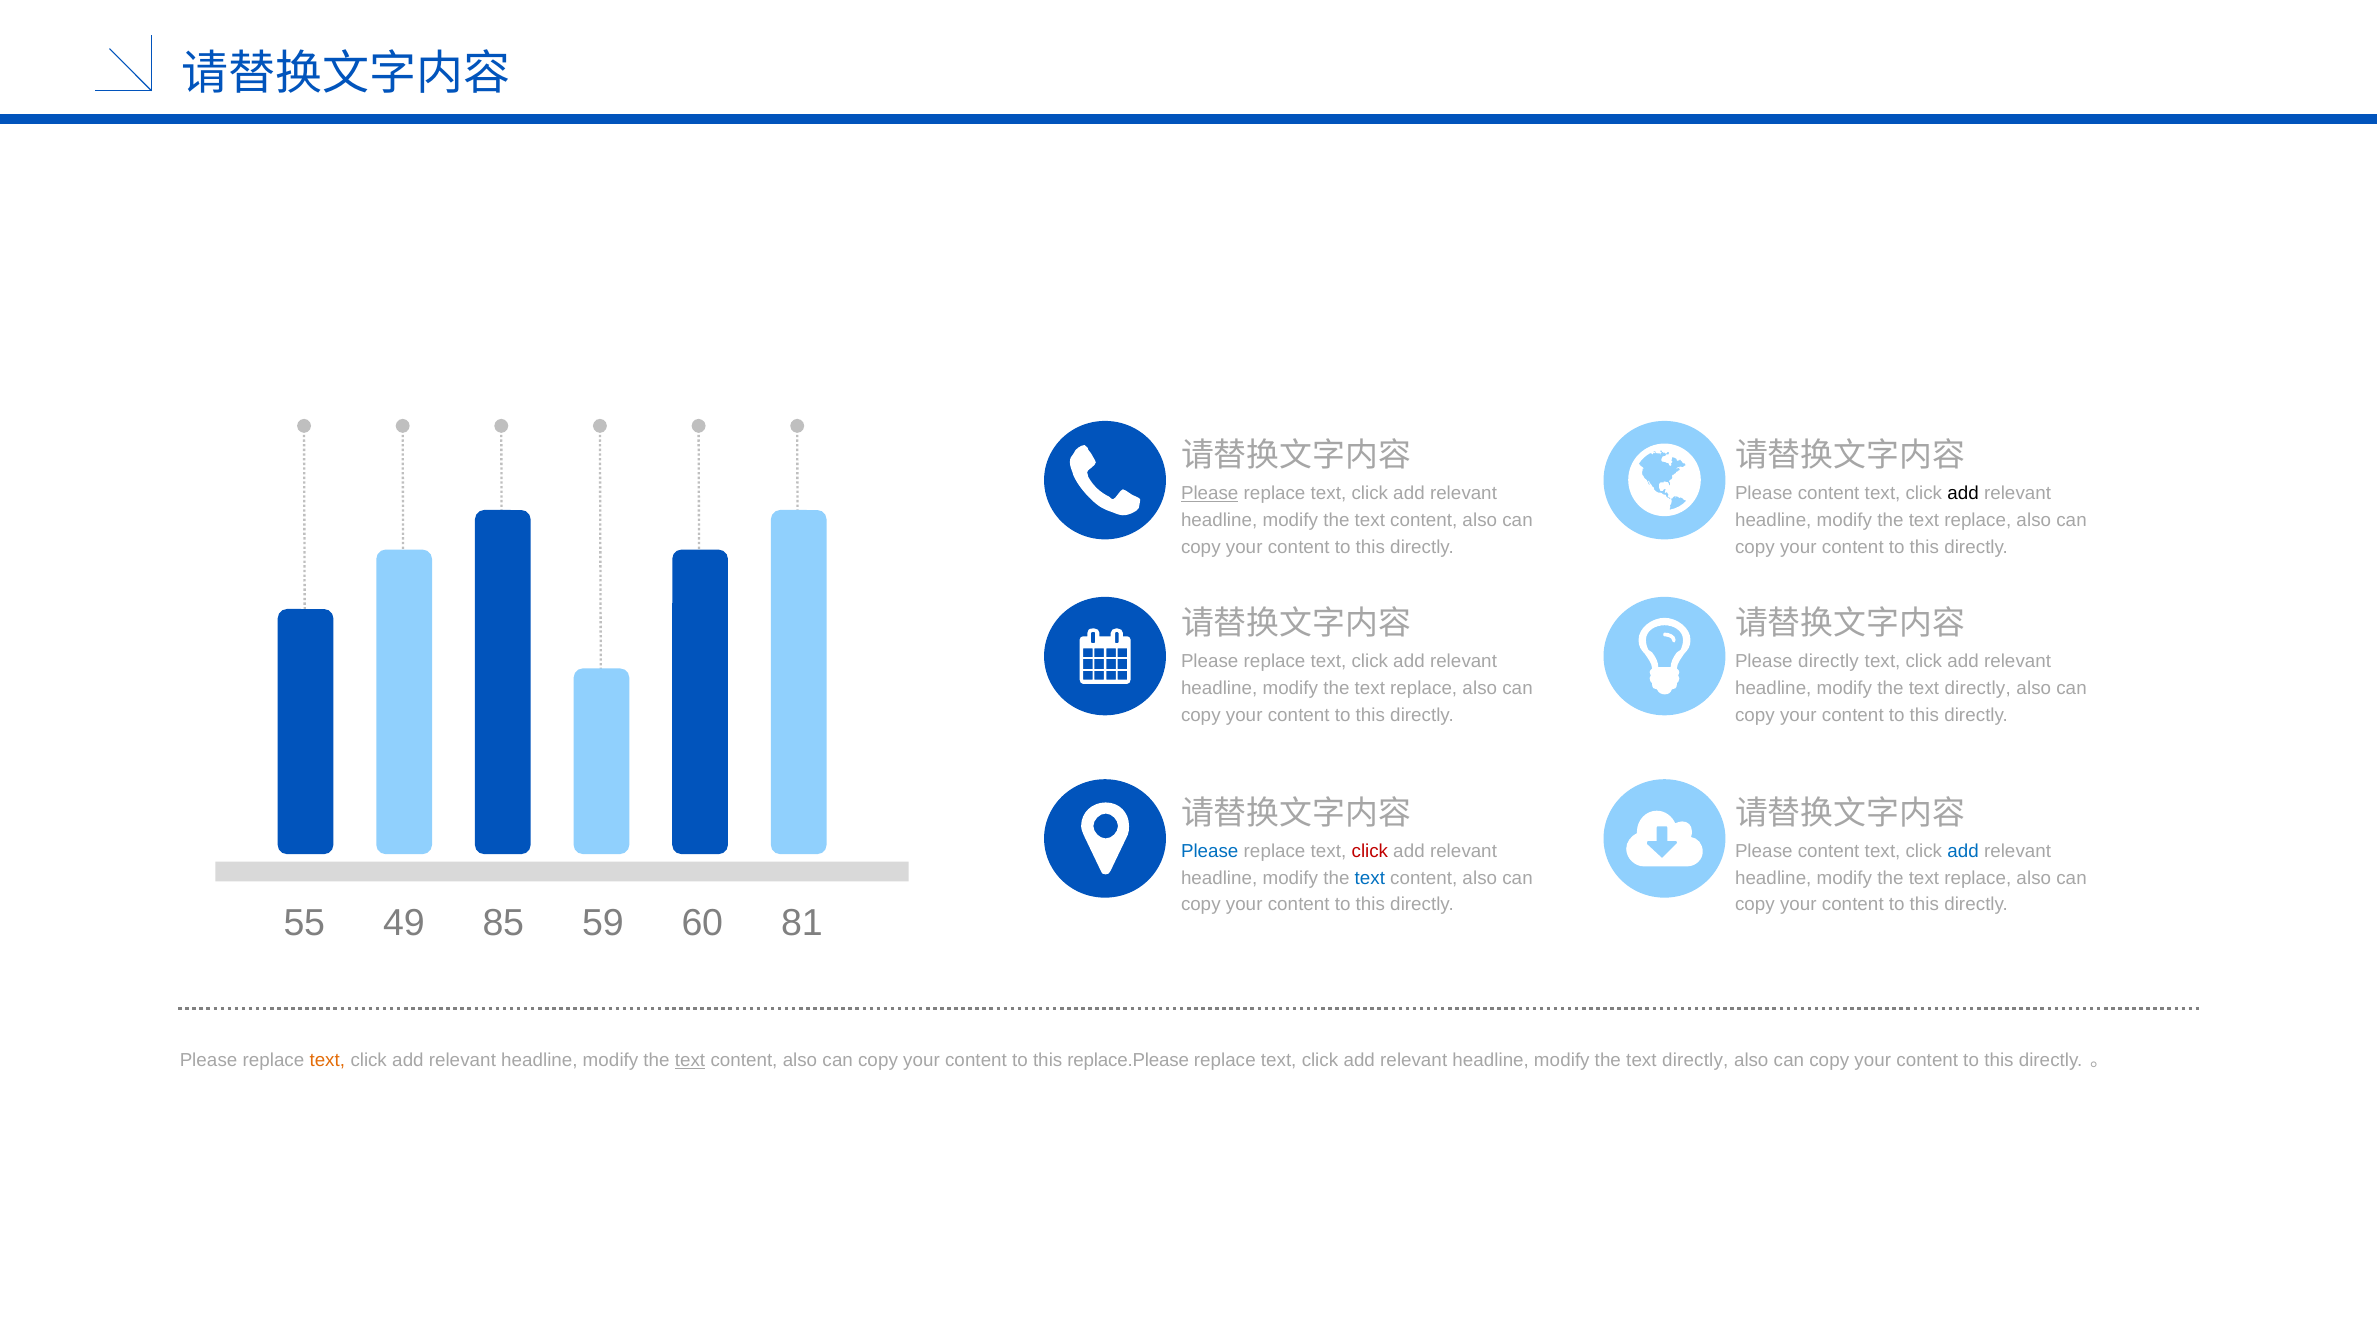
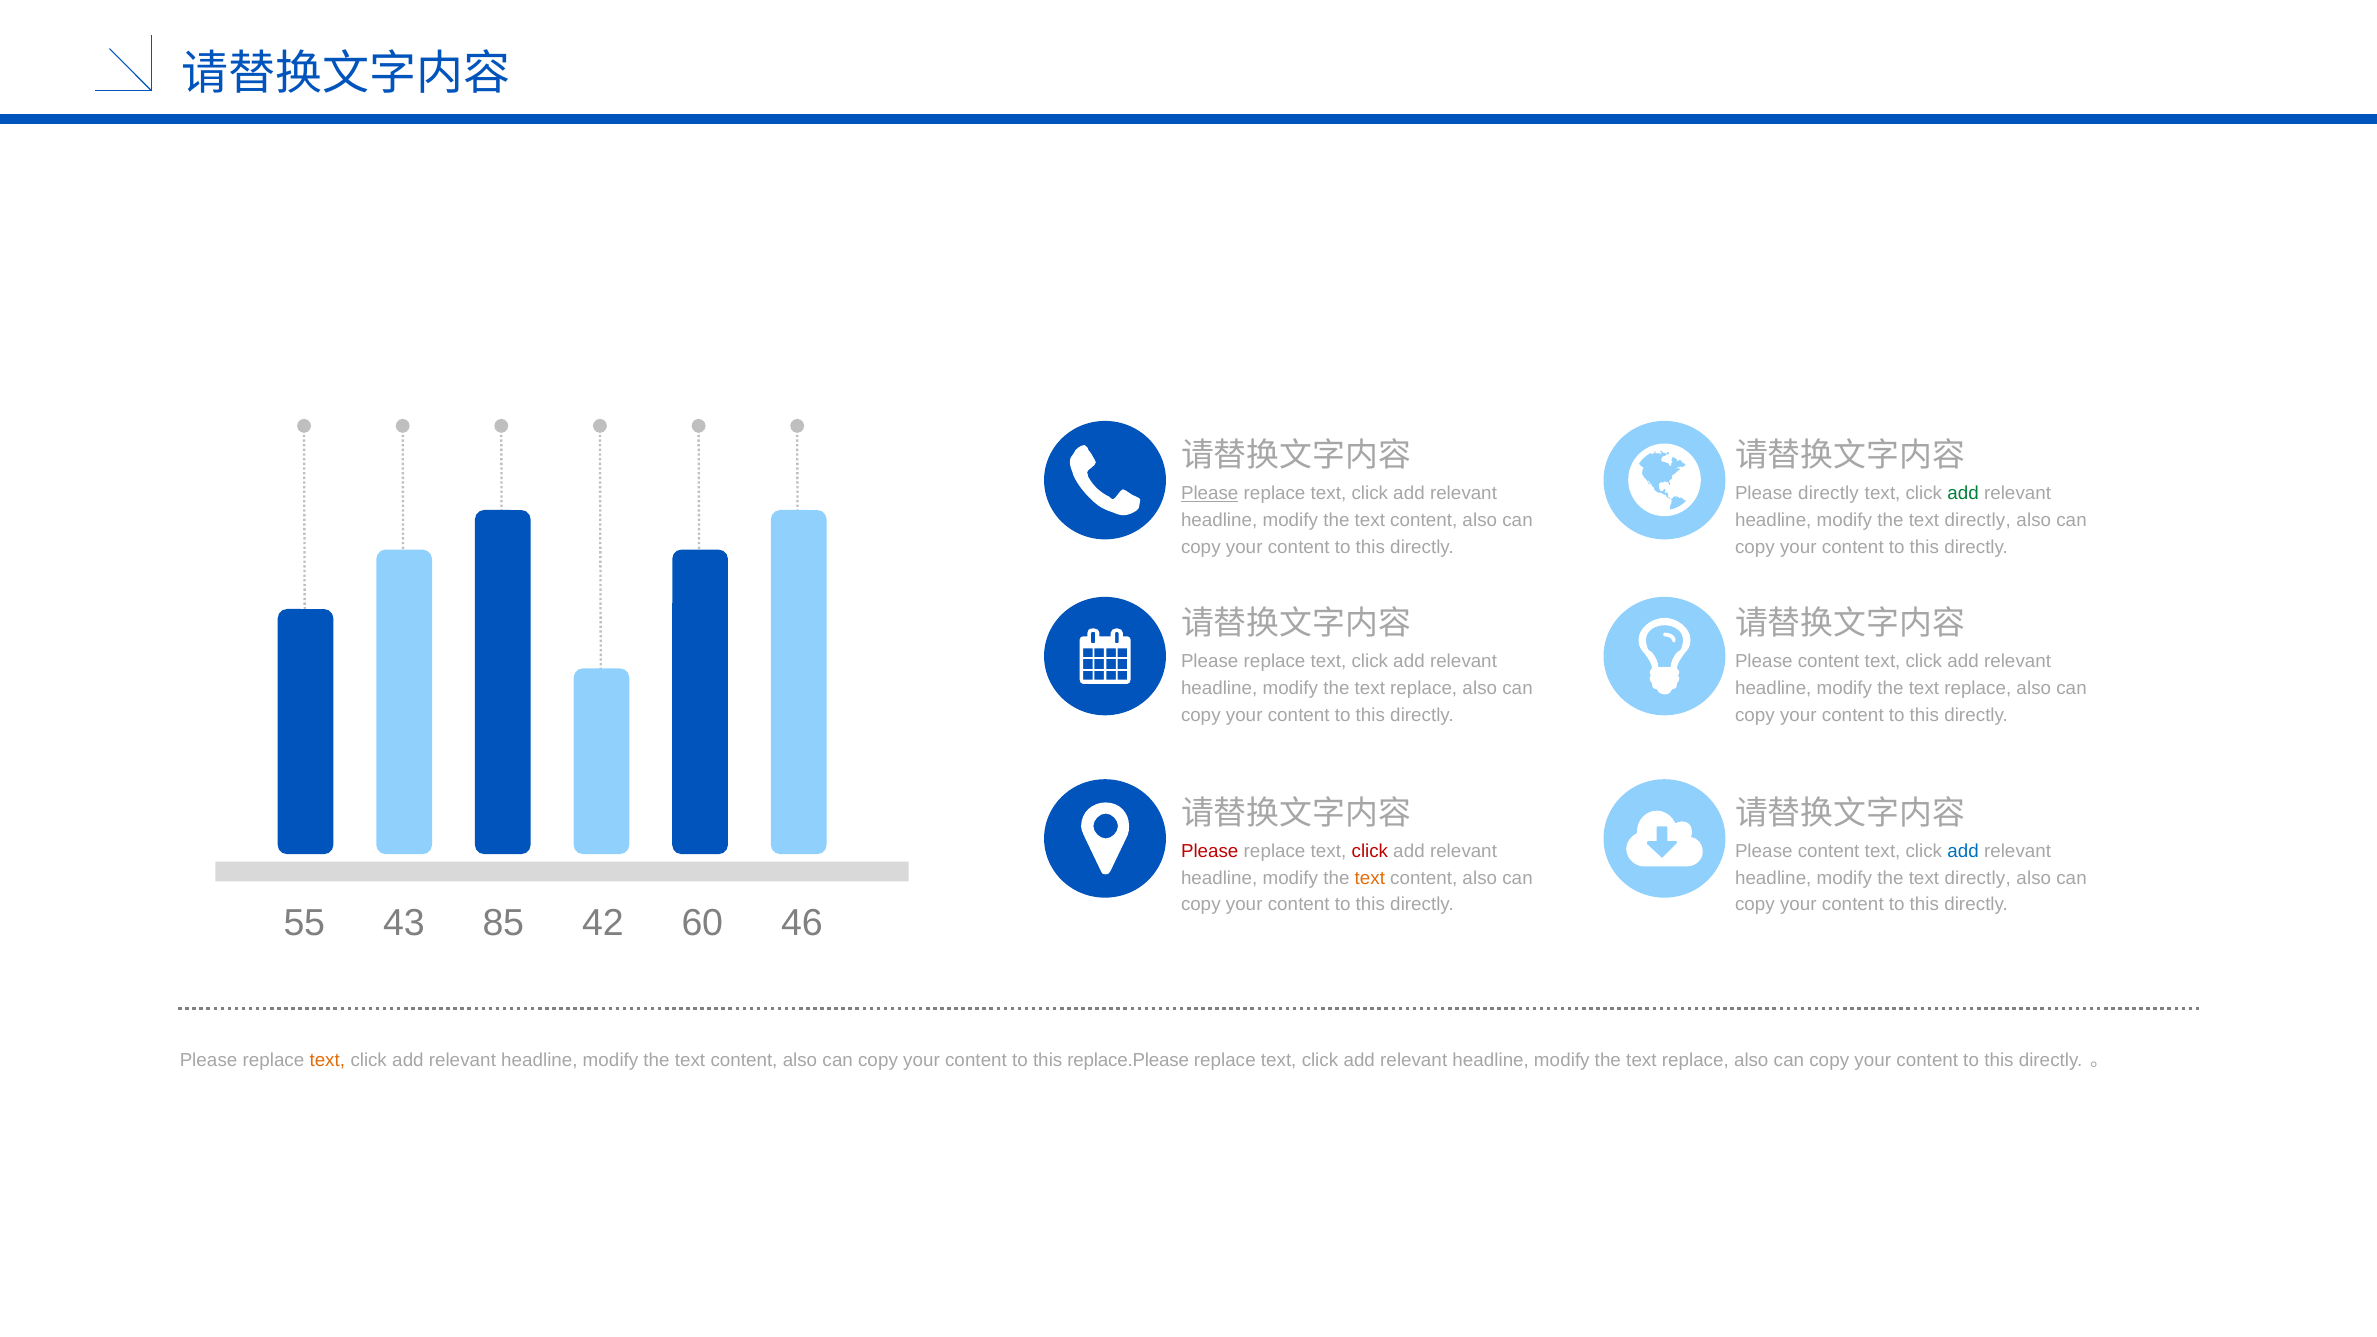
content: content -> directly (1829, 493)
add colour: black -> green (1963, 493)
replace: replace -> directly (1978, 520)
directly: directly -> content (1829, 661)
directly: directly -> replace (1978, 688)
Please colour: blue -> red (1210, 851)
text colour: blue -> orange (1370, 878)
replace: replace -> directly (1978, 878)
49: 49 -> 43 (404, 923)
59: 59 -> 42 (603, 923)
81: 81 -> 46 (802, 923)
text underline: present -> none (690, 1060)
directly: directly -> replace (1695, 1060)
